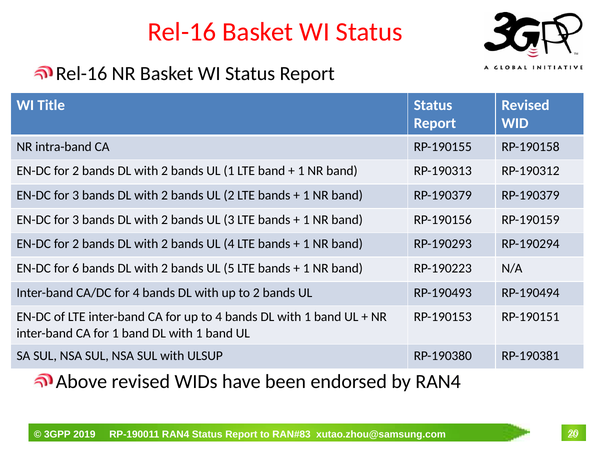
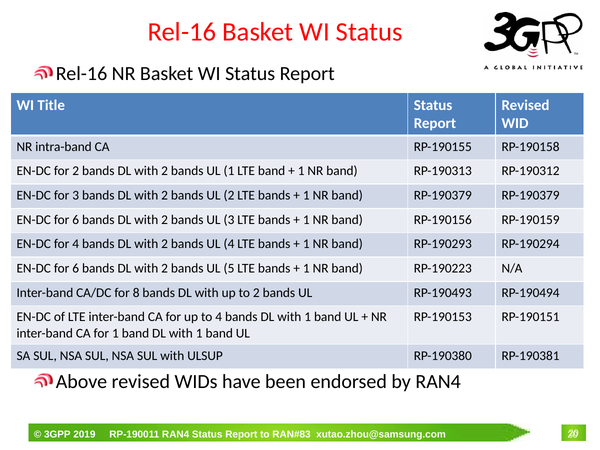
3: 3 -> 6 (76, 220)
2: 2 -> 4 (76, 244)
for 4: 4 -> 8 (136, 293)
